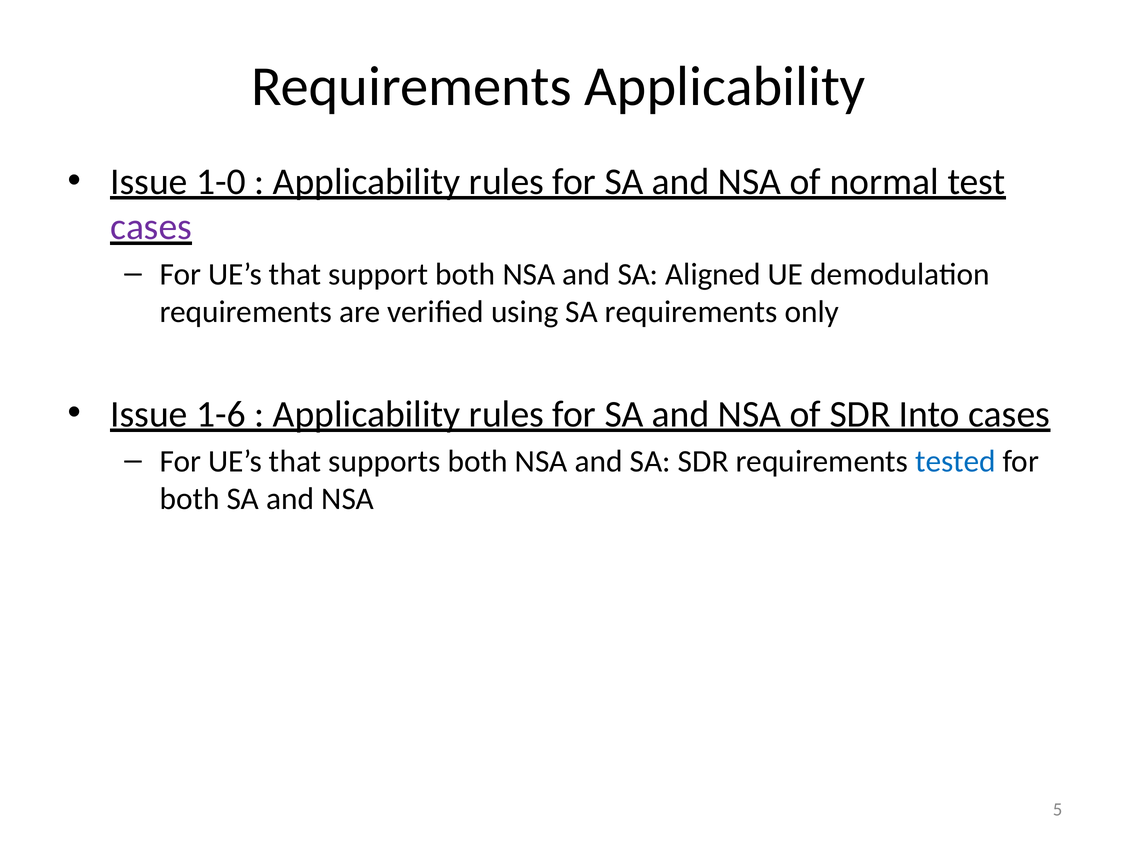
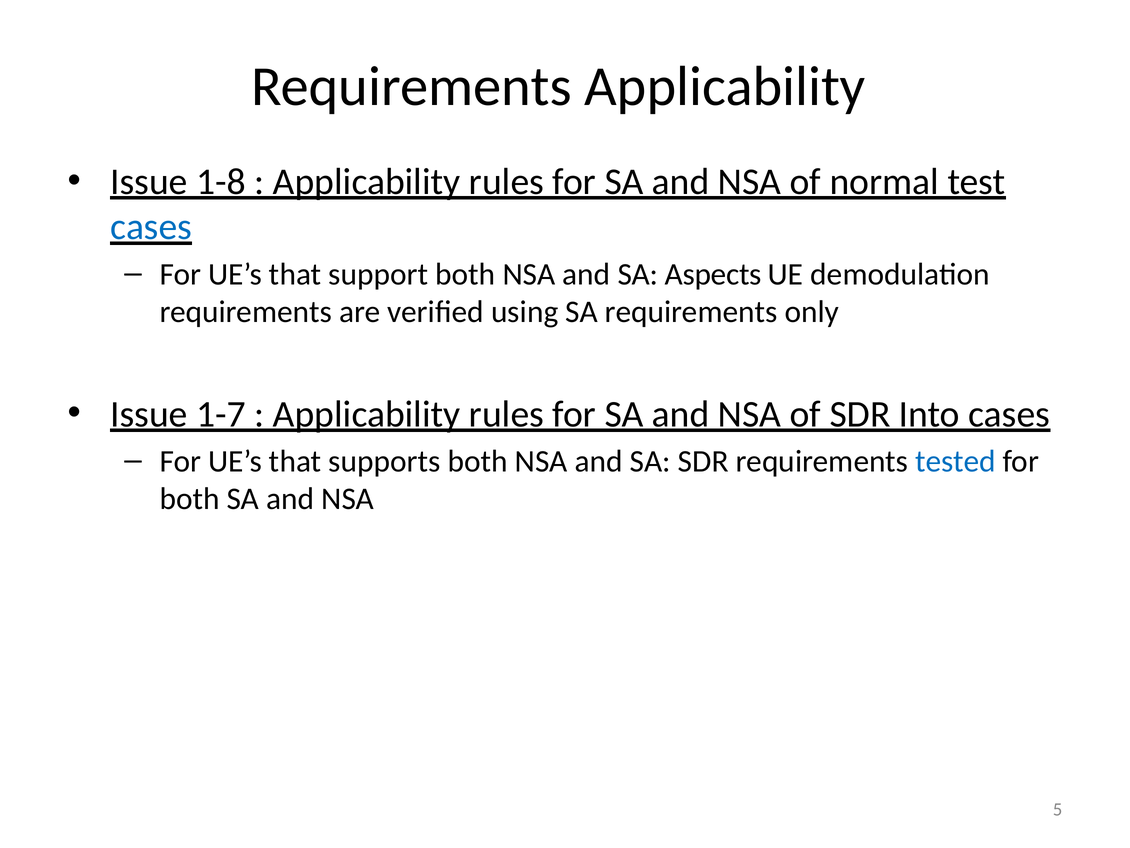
1-0: 1-0 -> 1-8 (221, 182)
cases colour: purple -> blue (151, 227)
Aligned: Aligned -> Aspects (713, 274)
1-6: 1-6 -> 1-7 (221, 414)
